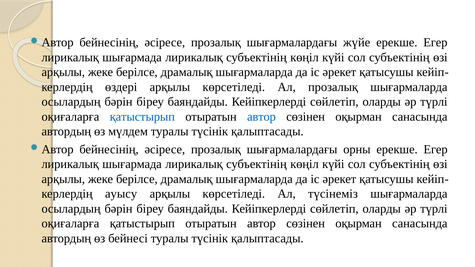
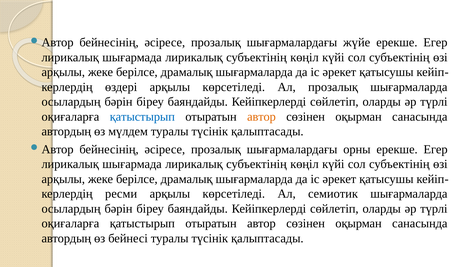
автор colour: blue -> orange (262, 117)
ауысу: ауысу -> ресми (121, 194)
түсінеміз: түсінеміз -> семиотик (333, 194)
